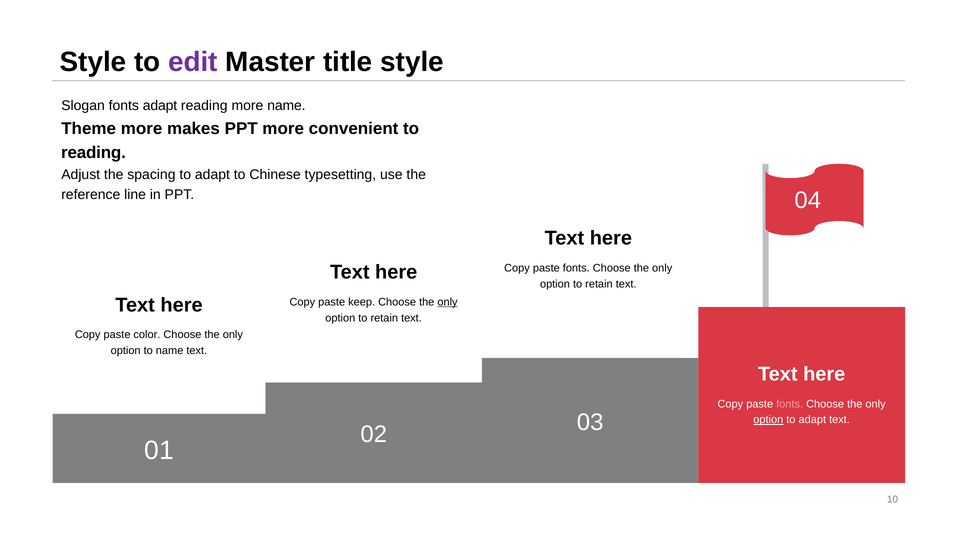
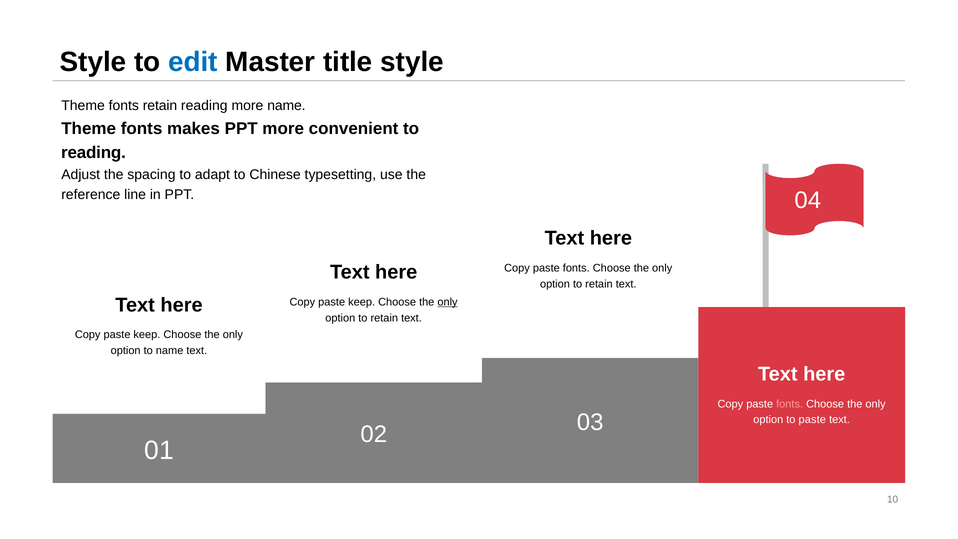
edit colour: purple -> blue (193, 62)
Slogan: Slogan -> Theme (83, 106)
fonts adapt: adapt -> retain (160, 106)
more: more -> fonts (142, 128)
color: color -> keep (147, 335)
option underline: present -> none (768, 420)
adapt: adapt -> paste (812, 420)
